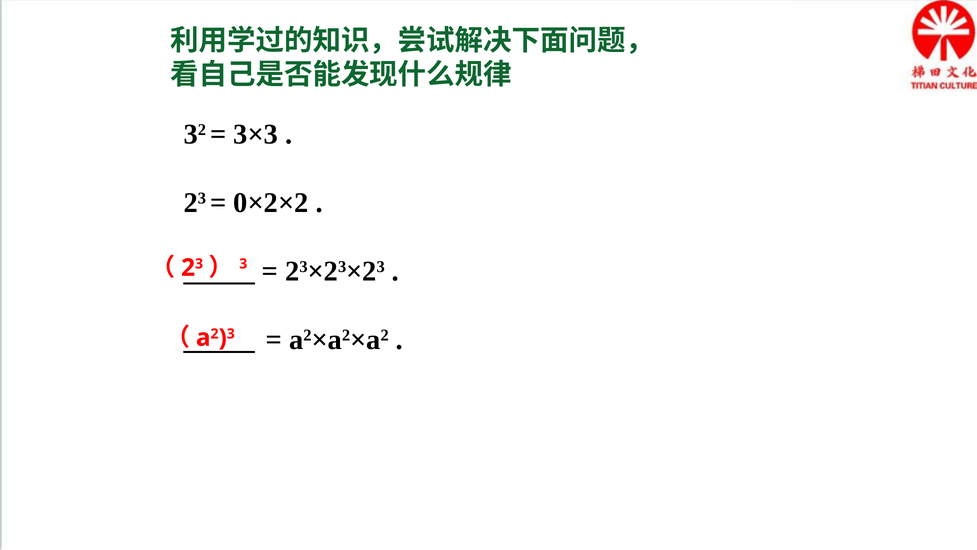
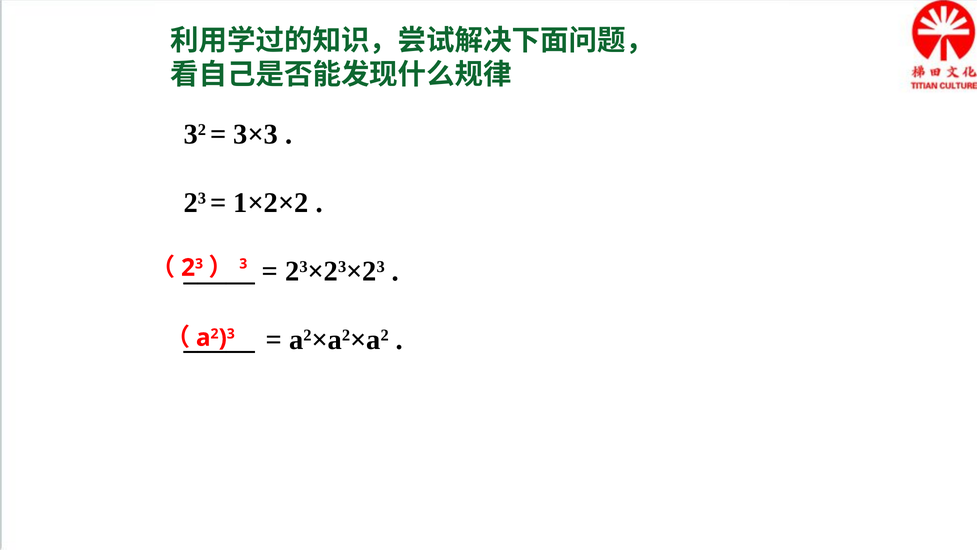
0×2×2: 0×2×2 -> 1×2×2 (271, 203)
